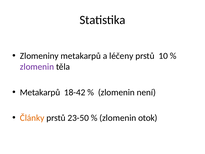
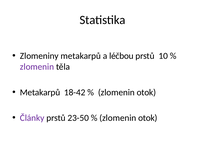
léčeny: léčeny -> léčbou (121, 56)
není: není -> otok (146, 92)
Články colour: orange -> purple (32, 118)
